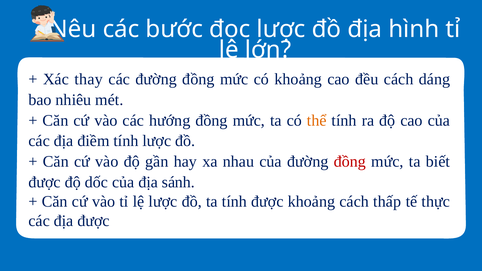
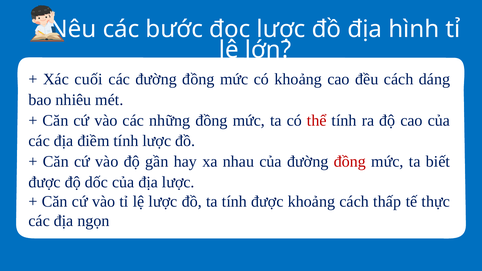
thay: thay -> cuối (89, 79)
hướng: hướng -> những (170, 120)
thể colour: orange -> red (317, 120)
địa sánh: sánh -> lược (178, 182)
địa được: được -> ngọn (93, 221)
